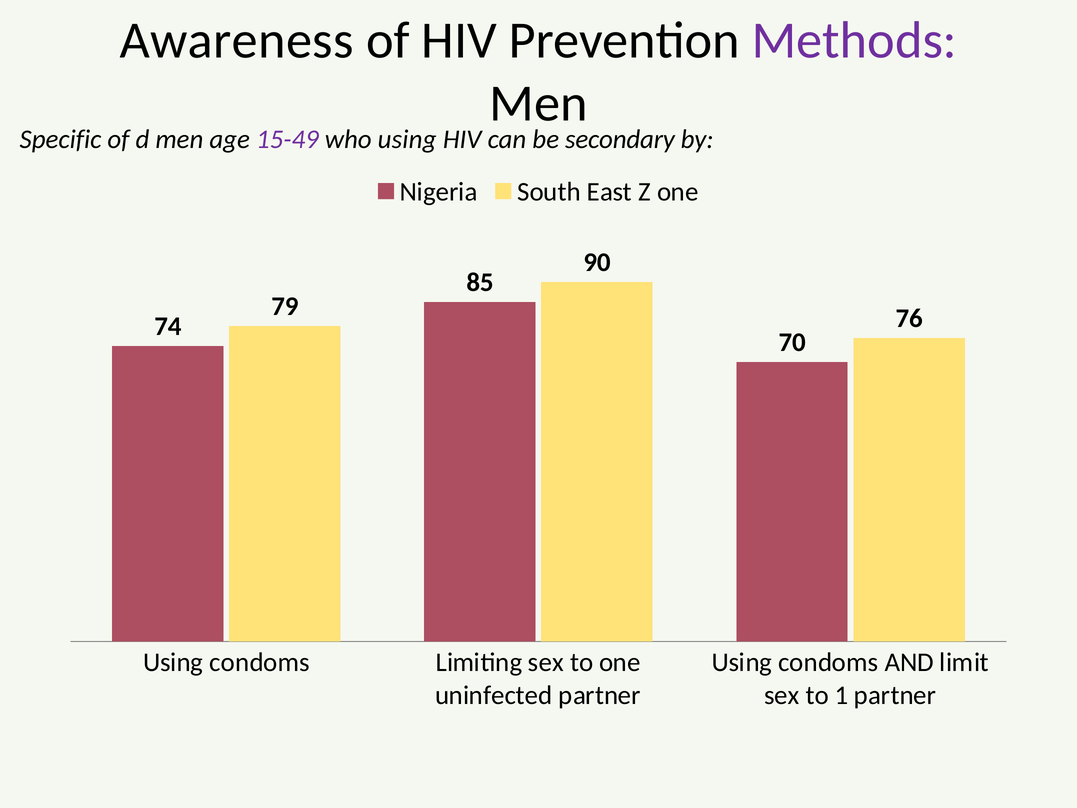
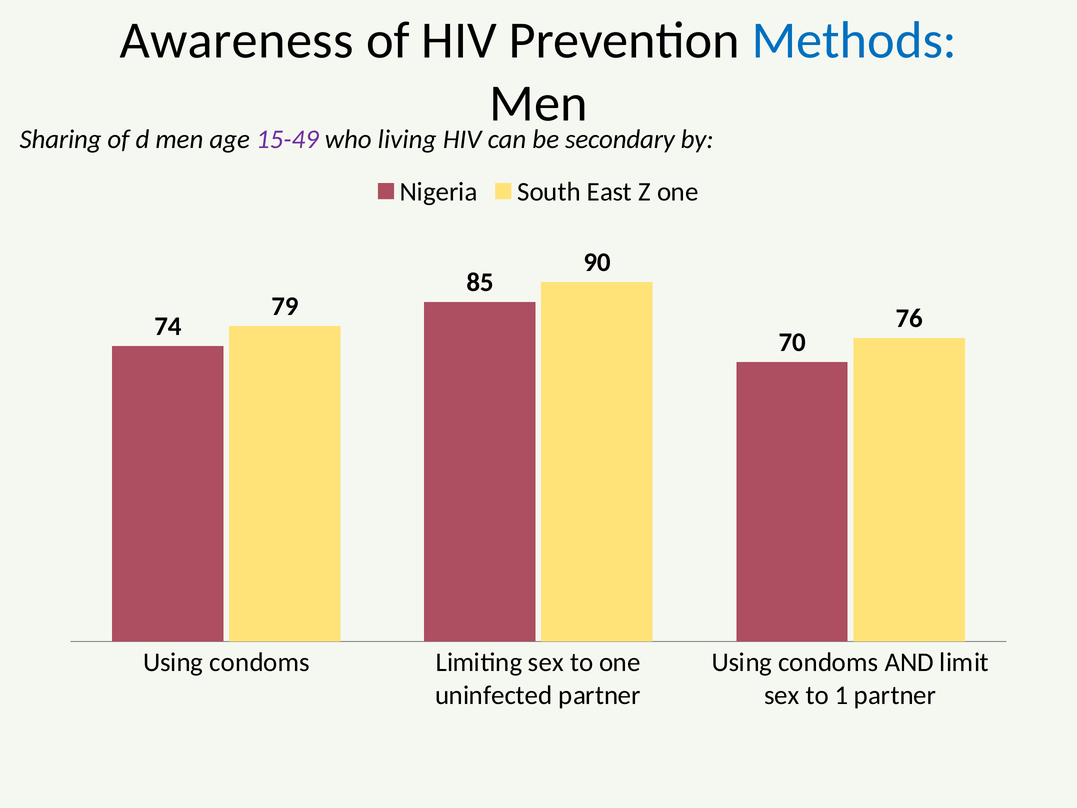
Methods colour: purple -> blue (854, 40)
Specific: Specific -> Sharing (61, 139)
who using: using -> living (407, 139)
